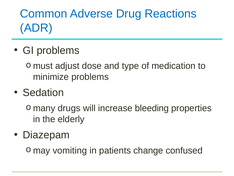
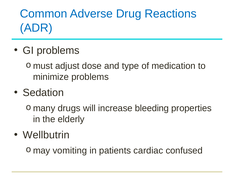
Diazepam: Diazepam -> Wellbutrin (46, 135)
change: change -> cardiac (148, 150)
